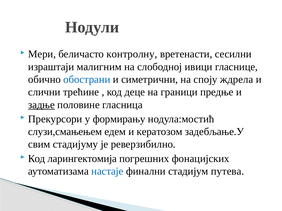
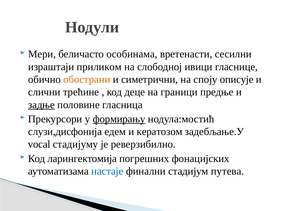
контролну: контролну -> особинама (132, 54)
малигним: малигним -> приликом (99, 67)
обострани colour: blue -> orange (87, 80)
ждрела: ждрела -> описује (237, 80)
формирању underline: none -> present (119, 119)
слузи,смањењем: слузи,смањењем -> слузи,дисфонија (65, 132)
свим: свим -> vocal (39, 145)
